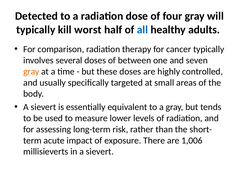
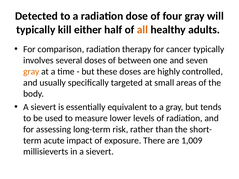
worst: worst -> either (88, 30)
all colour: blue -> orange (142, 30)
1,006: 1,006 -> 1,009 (192, 141)
